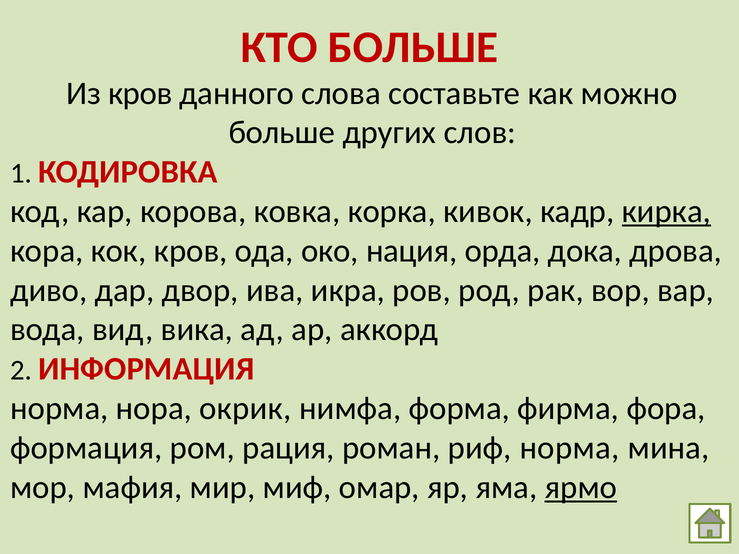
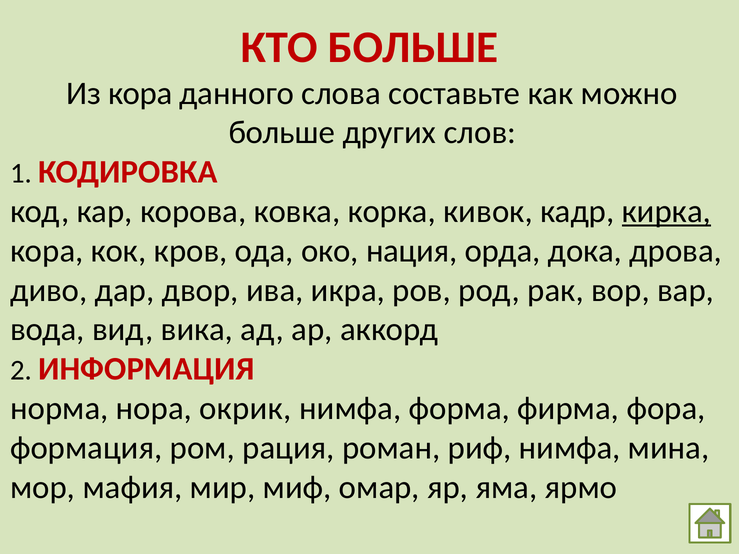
Из кров: кров -> кора (140, 93)
риф норма: норма -> нимфа (570, 448)
ярмо underline: present -> none (581, 487)
